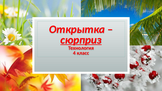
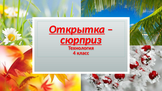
Открытка underline: none -> present (77, 29)
